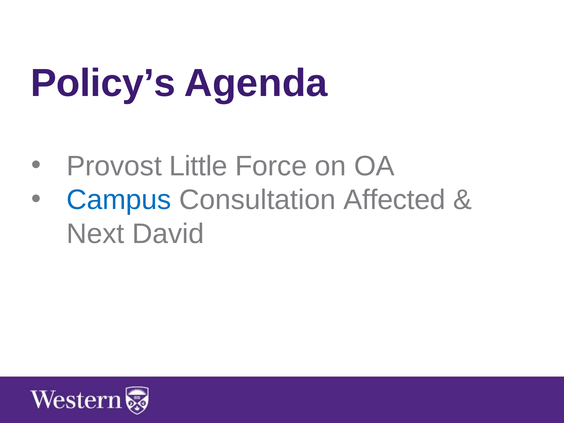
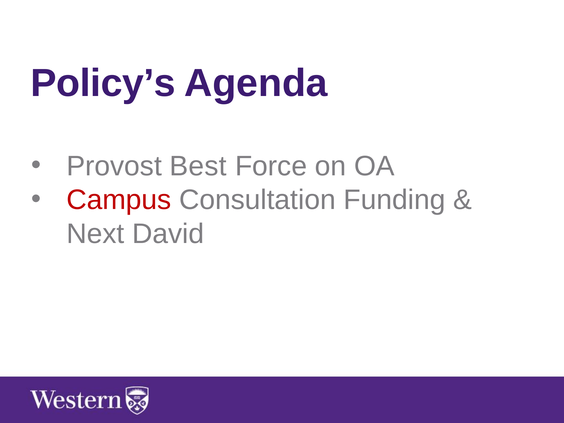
Little: Little -> Best (198, 166)
Campus colour: blue -> red (119, 200)
Affected: Affected -> Funding (394, 200)
